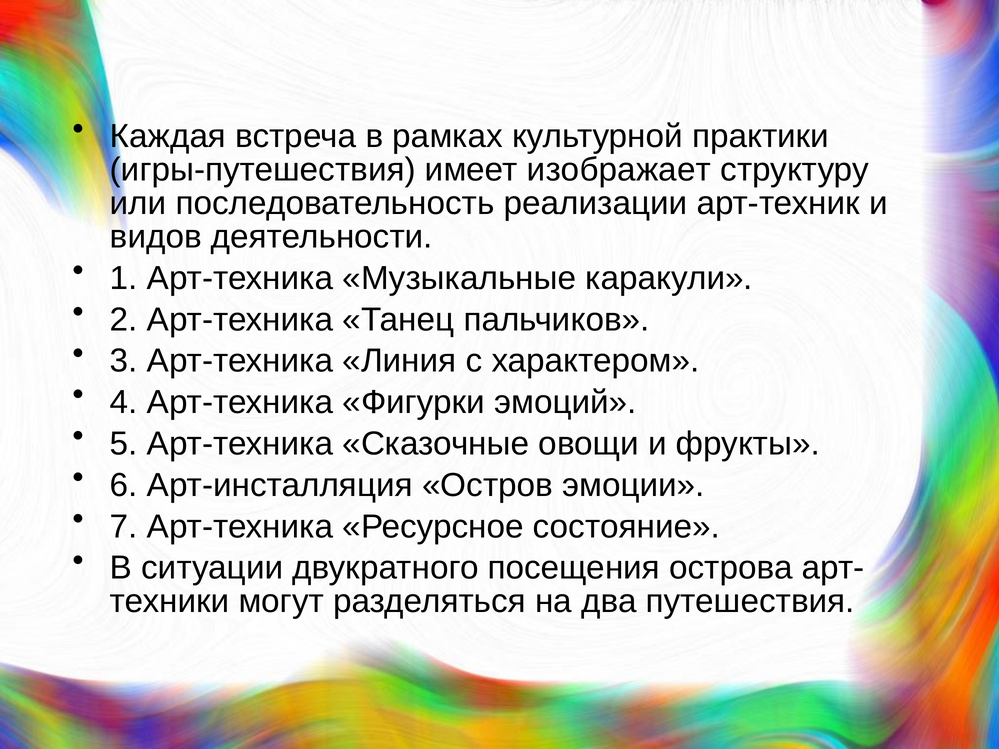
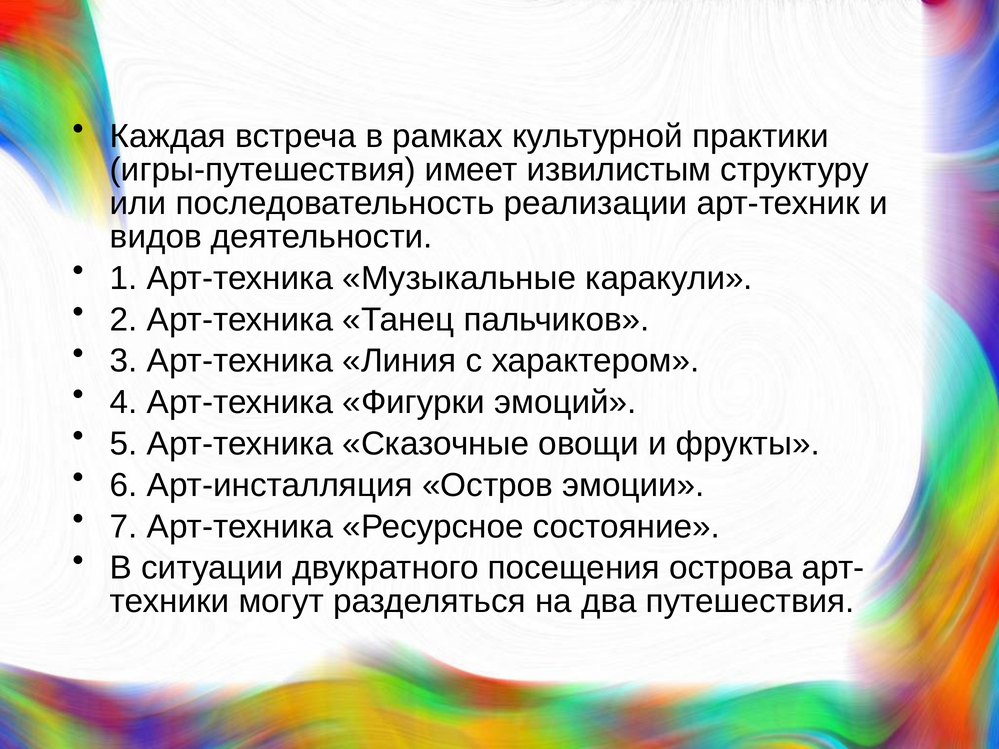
изображает: изображает -> извилистым (619, 170)
